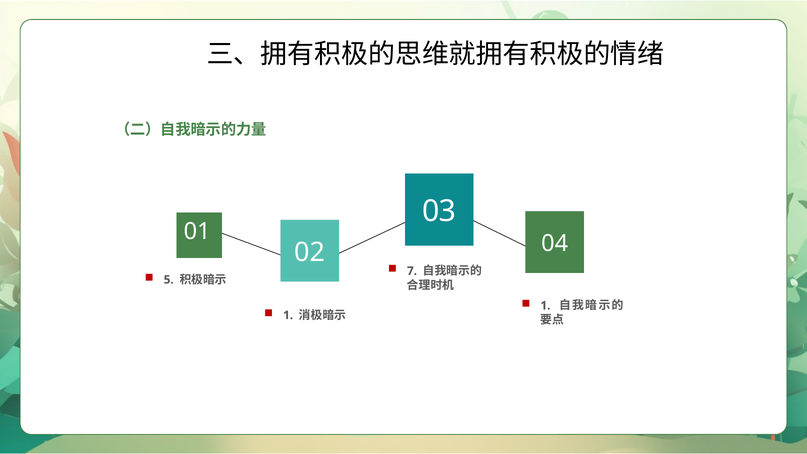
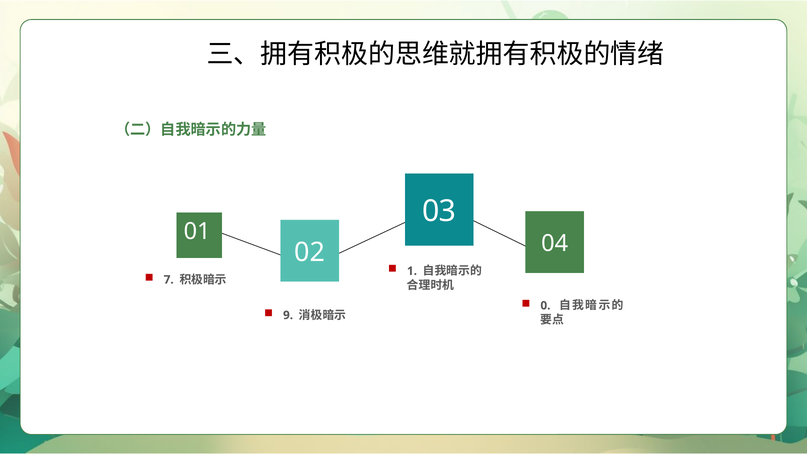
7: 7 -> 1 (412, 271)
5: 5 -> 7 (169, 280)
1: 1 -> 0 (545, 306)
1: 1 -> 9 (288, 315)
